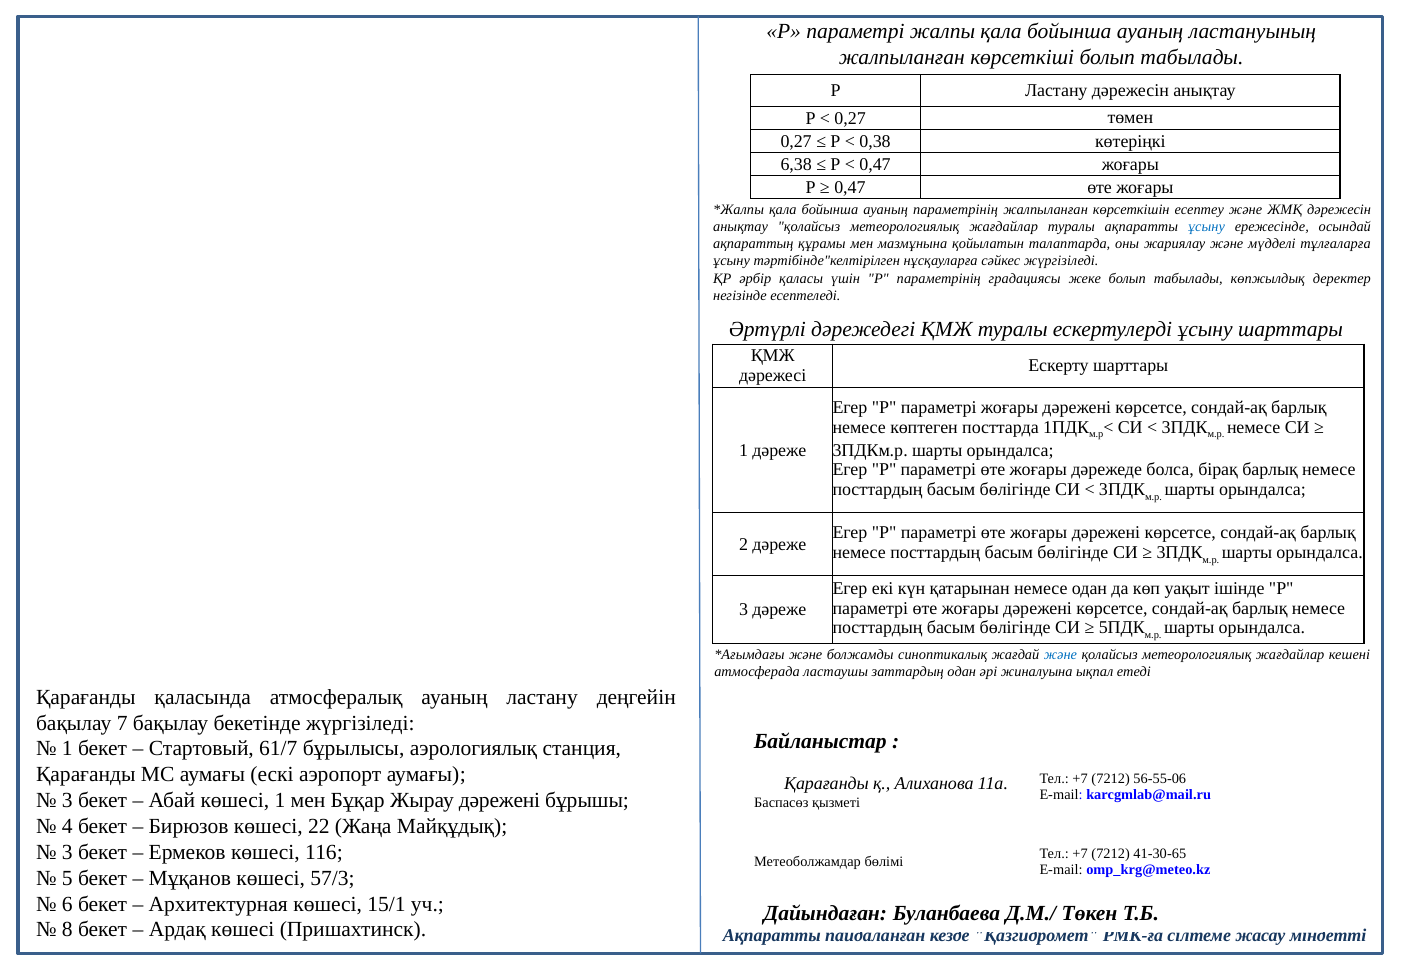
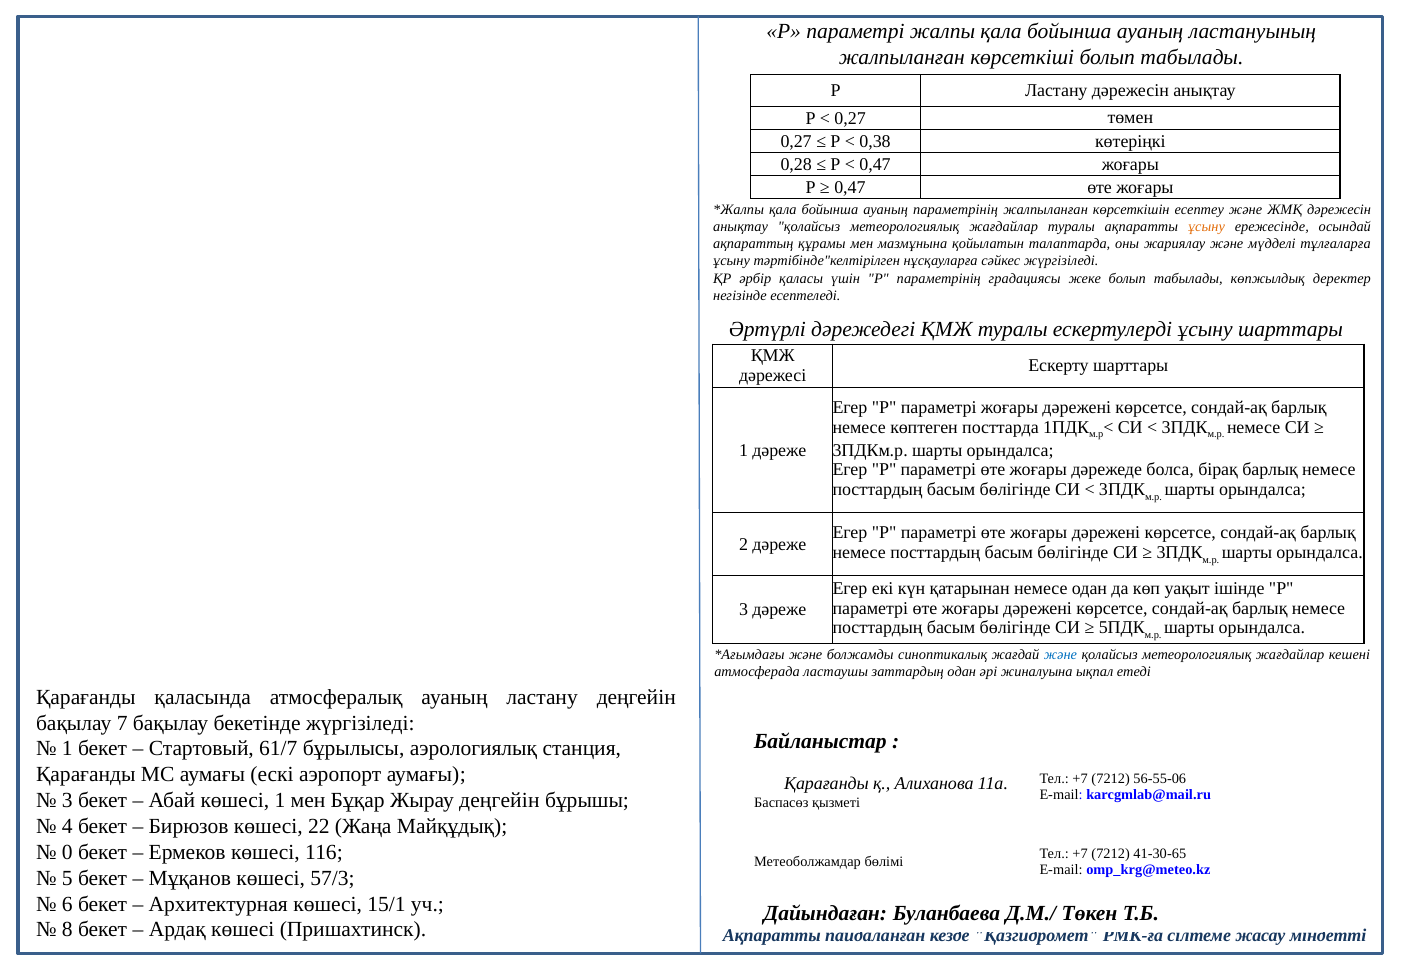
6,38: 6,38 -> 0,28 (796, 165)
ұсыну colour: blue -> orange (1206, 227)
Жырау дәрежені: дәрежені -> деңгейін (499, 800)
3: 3 -> 0 (67, 852)
